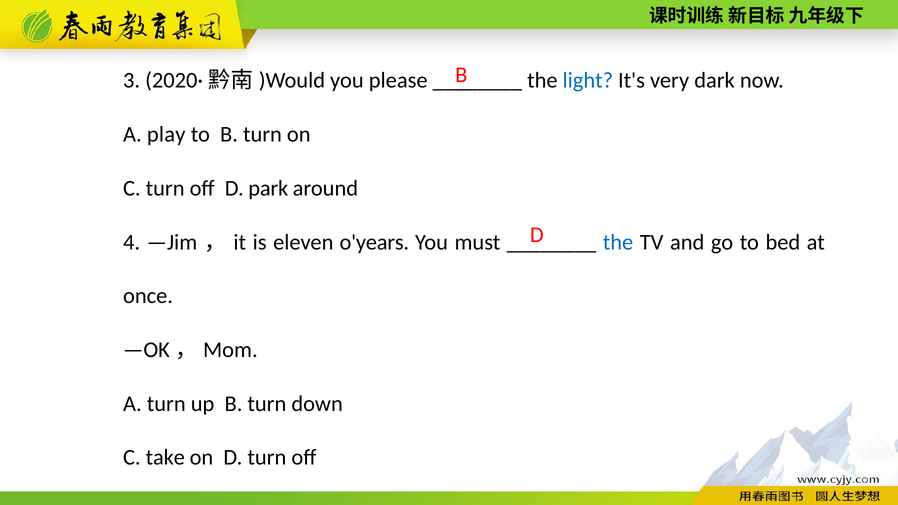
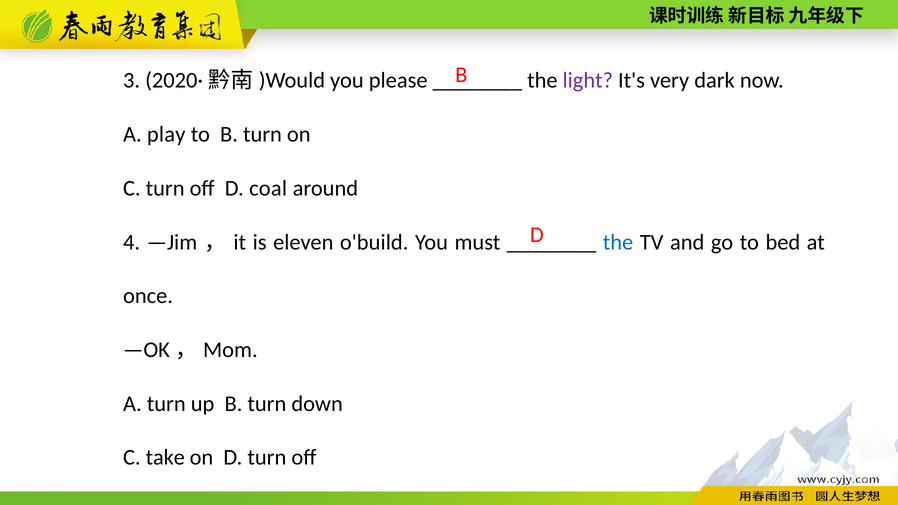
light colour: blue -> purple (588, 81)
park: park -> coal (268, 188)
o'years: o'years -> o'build (374, 242)
